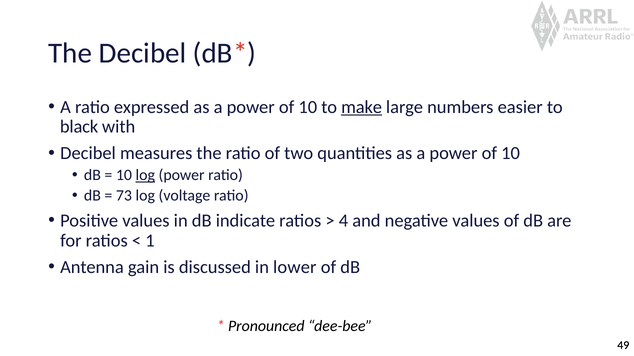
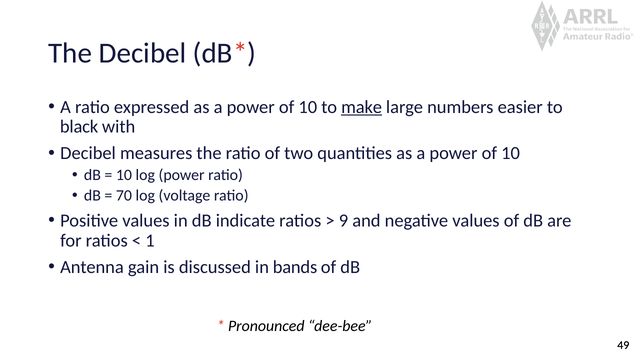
log underline: present -> none (145, 175)
73: 73 -> 70 (124, 196)
4: 4 -> 9 (343, 221)
lower: lower -> bands (295, 267)
